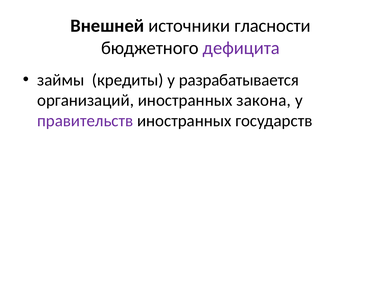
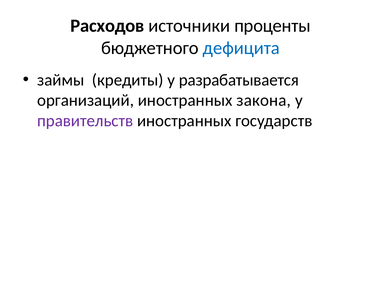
Внешней: Внешней -> Расходов (107, 26)
гласности: гласности -> проценты (273, 26)
дефицита colour: purple -> blue (241, 48)
